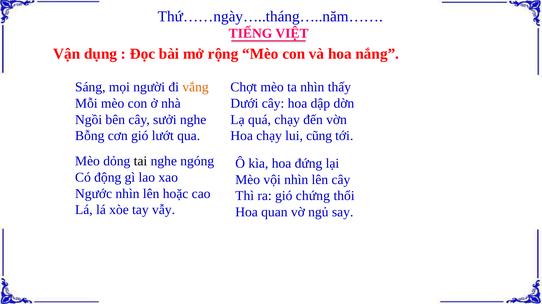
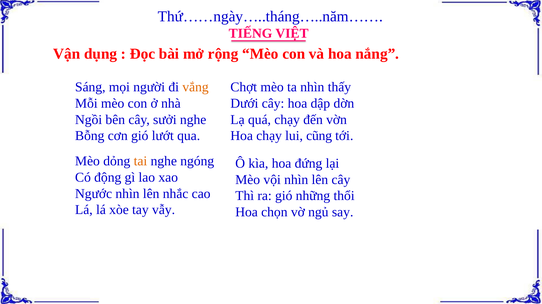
tai colour: black -> orange (140, 161)
hoặc: hoặc -> nhắc (176, 194)
chứng: chứng -> những (313, 196)
quan: quan -> chọn (274, 212)
